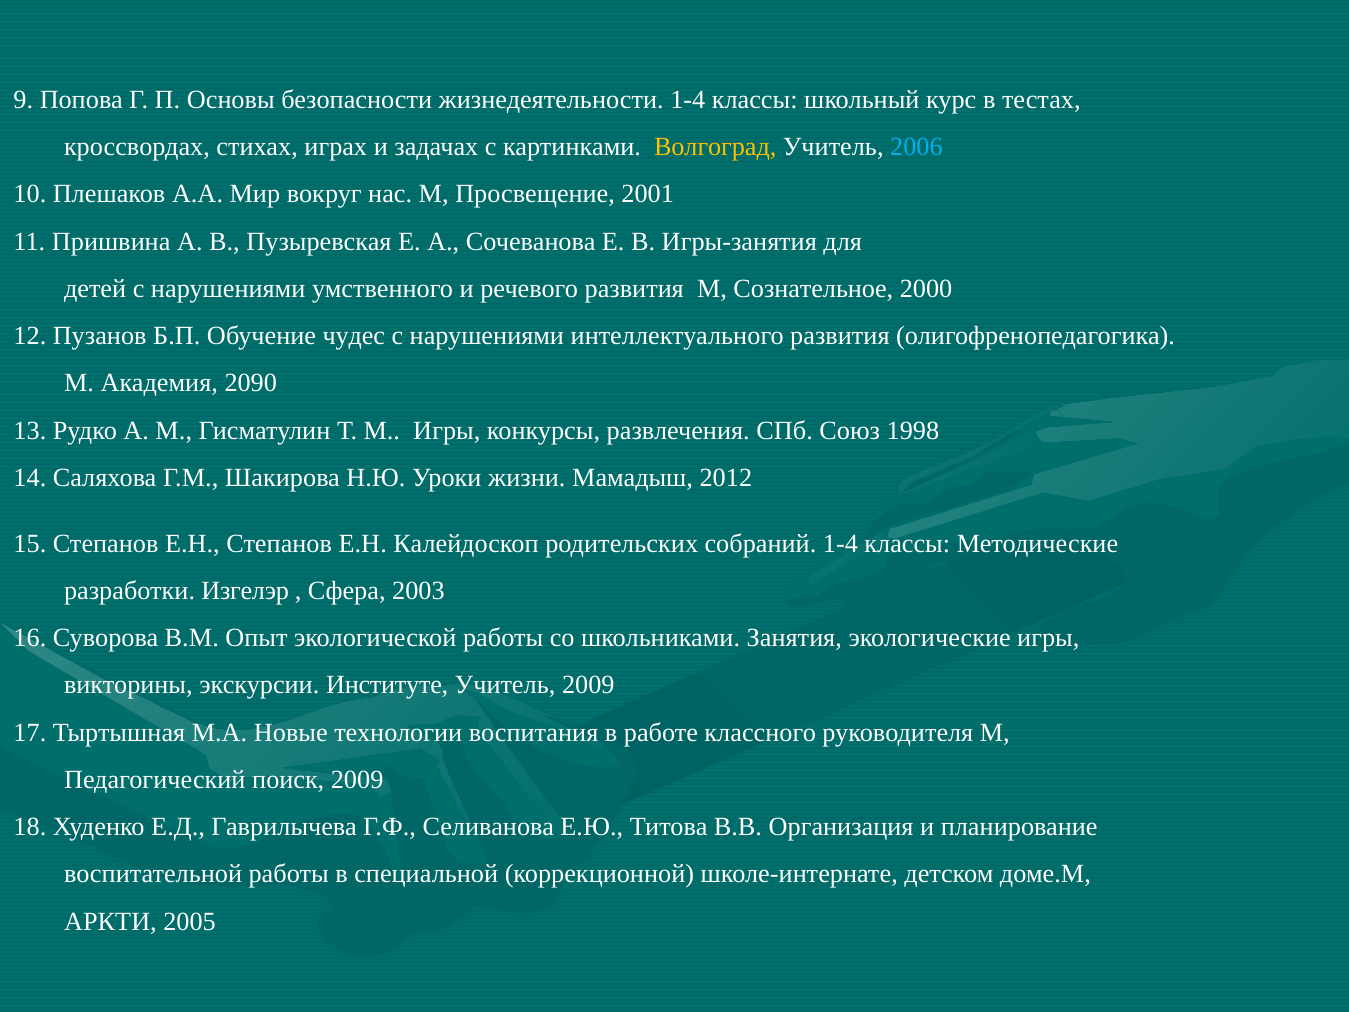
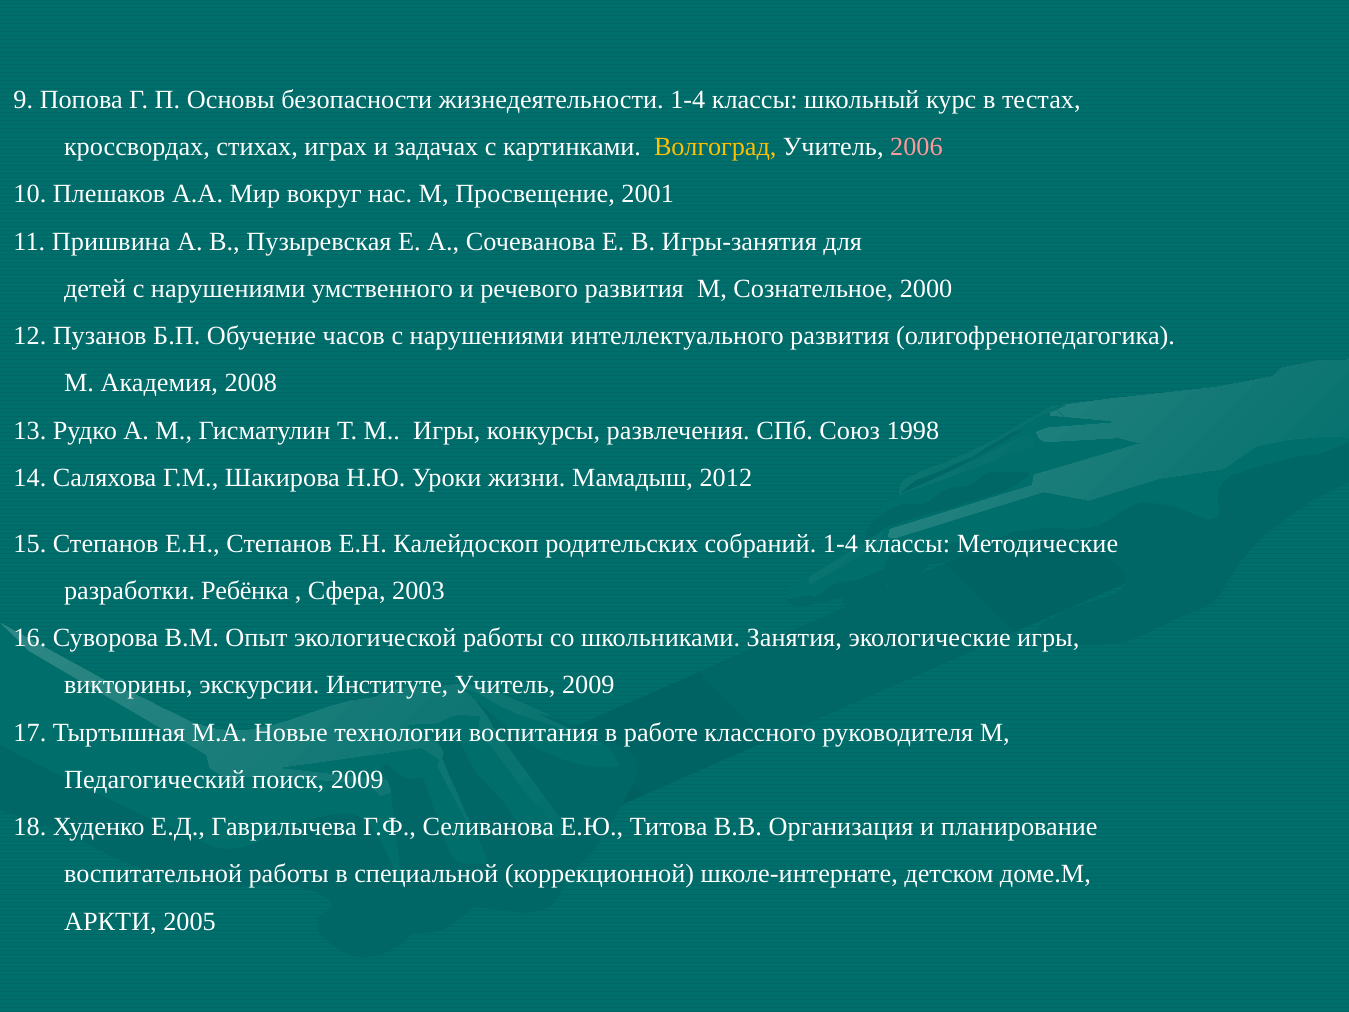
2006 colour: light blue -> pink (916, 147)
чудес: чудес -> часов (354, 336)
2090: 2090 -> 2008 (251, 383)
Изгелэр: Изгелэр -> Ребёнка (245, 591)
